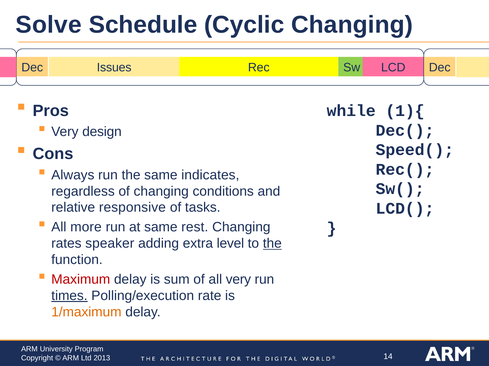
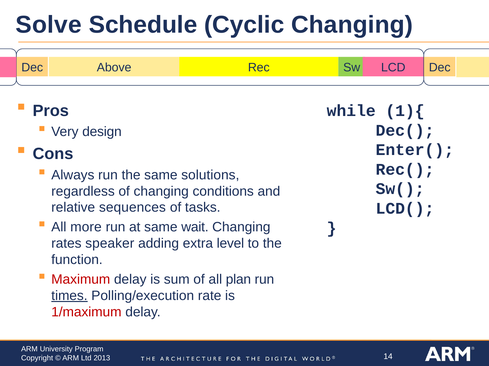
Issues: Issues -> Above (114, 68)
Speed(: Speed( -> Enter( (415, 150)
indicates: indicates -> solutions (210, 175)
responsive: responsive -> sequences (132, 208)
rest: rest -> wait (195, 228)
the underline: present -> none (272, 244)
all very: very -> plan (238, 280)
1/maximum colour: orange -> red (86, 313)
